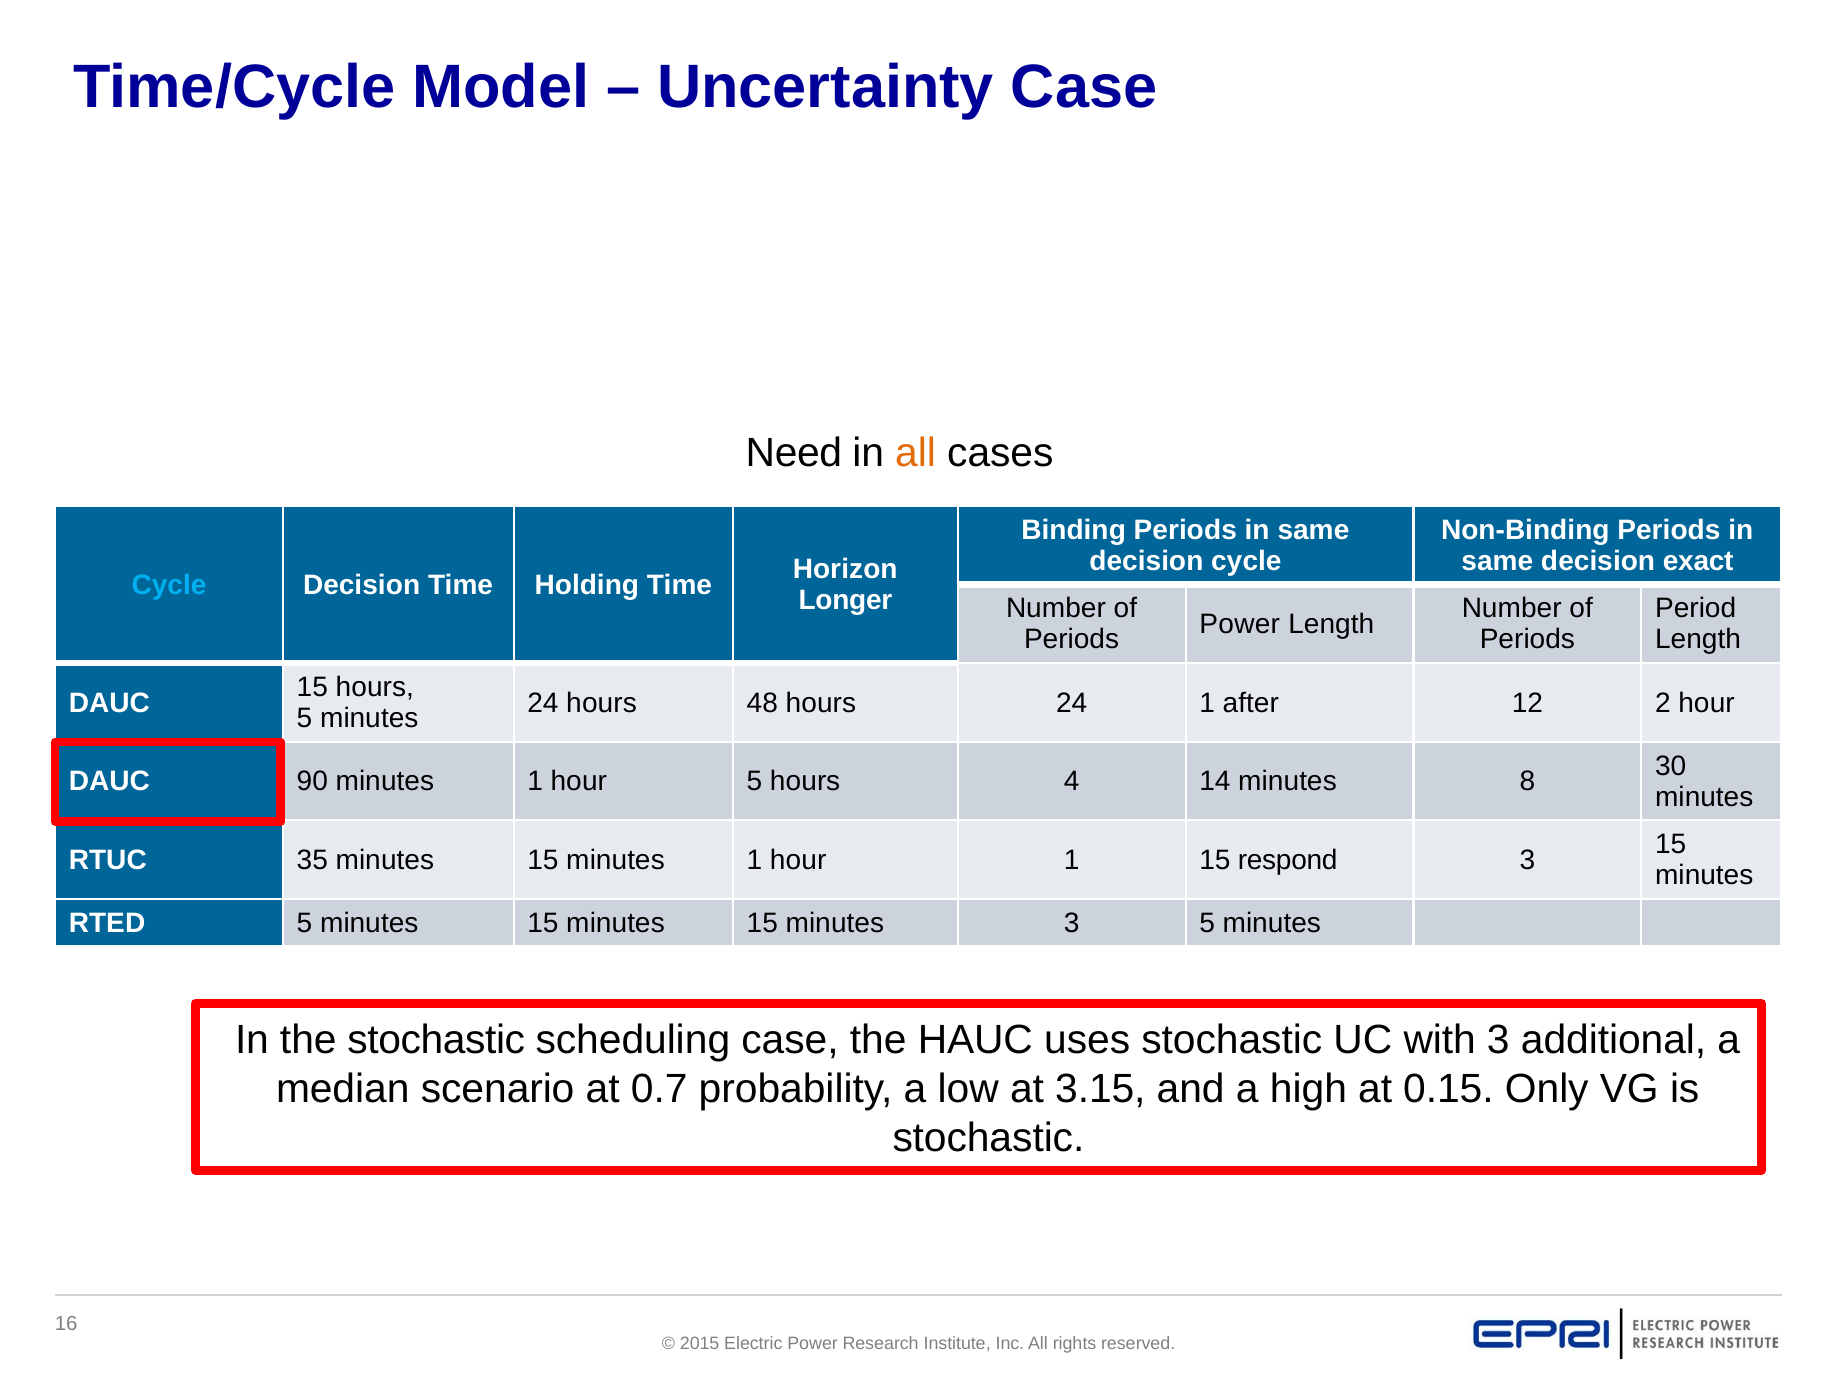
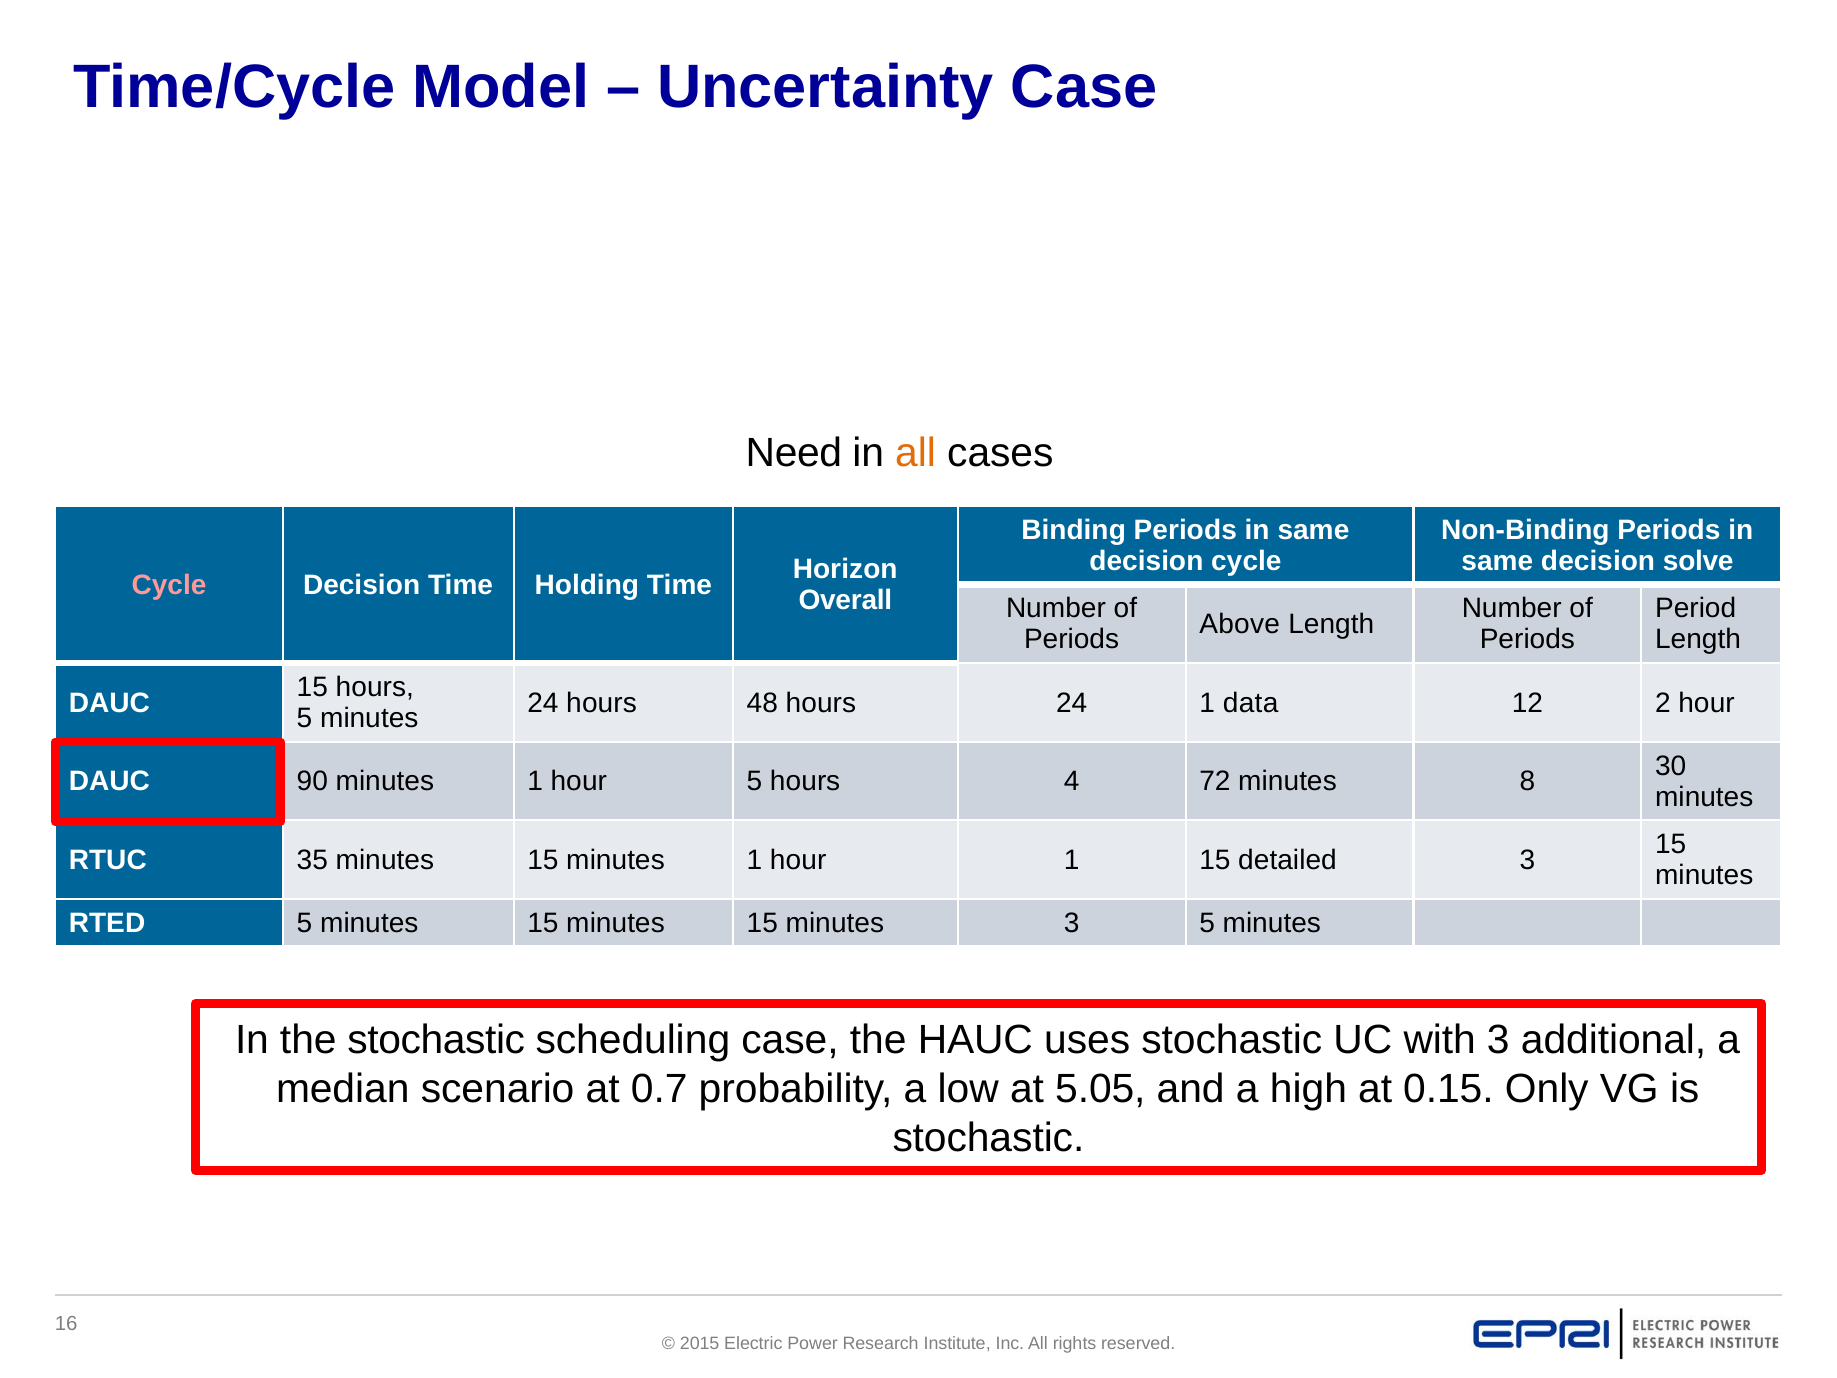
exact: exact -> solve (1698, 561)
Cycle colour: light blue -> pink (169, 585)
Longer: Longer -> Overall (845, 600)
Power: Power -> Above (1240, 624)
after: after -> data (1251, 703)
14: 14 -> 72 (1215, 781)
respond: respond -> detailed (1287, 860)
3.15: 3.15 -> 5.05 (1100, 1089)
